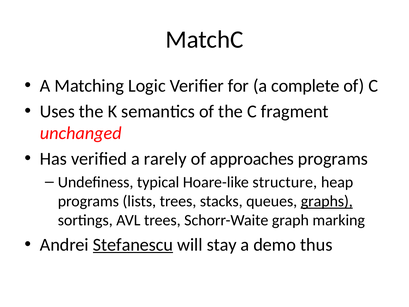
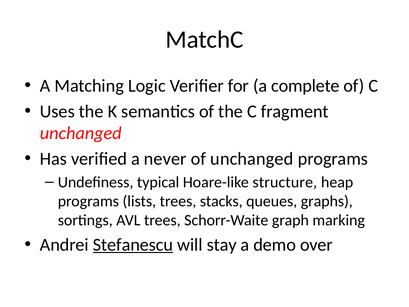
rarely: rarely -> never (165, 159)
of approaches: approaches -> unchanged (252, 159)
graphs underline: present -> none (327, 201)
thus: thus -> over (316, 244)
